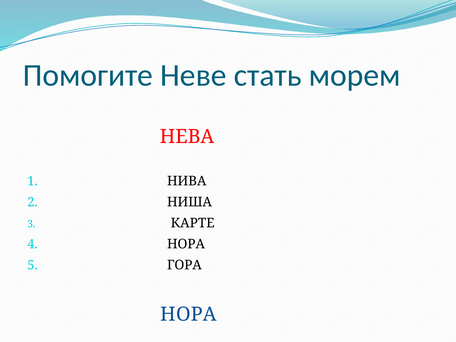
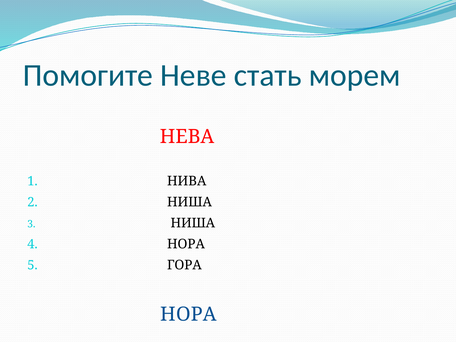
КАРТЕ: КАРТЕ -> НИША (193, 223)
